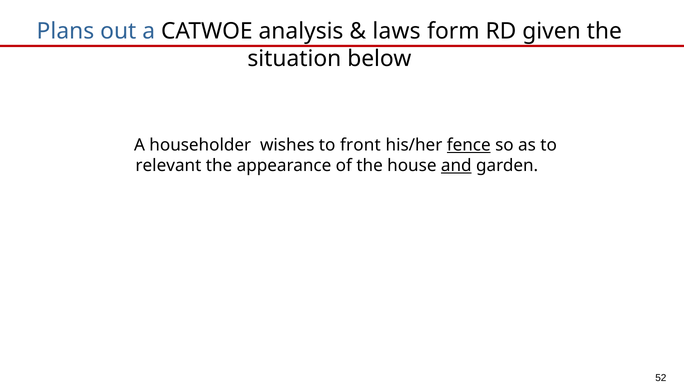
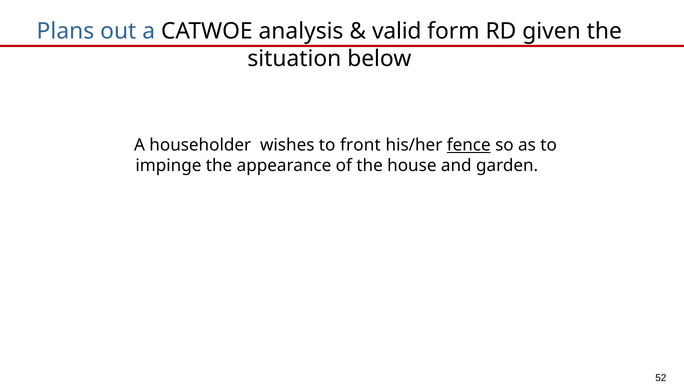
laws: laws -> valid (397, 31)
relevant: relevant -> impinge (168, 166)
and underline: present -> none (456, 166)
